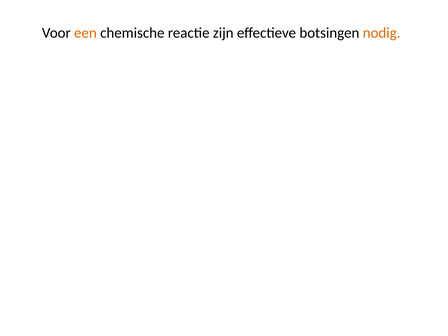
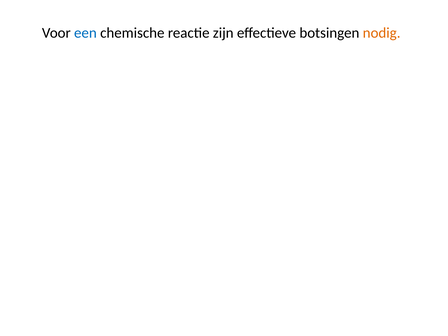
een colour: orange -> blue (85, 33)
